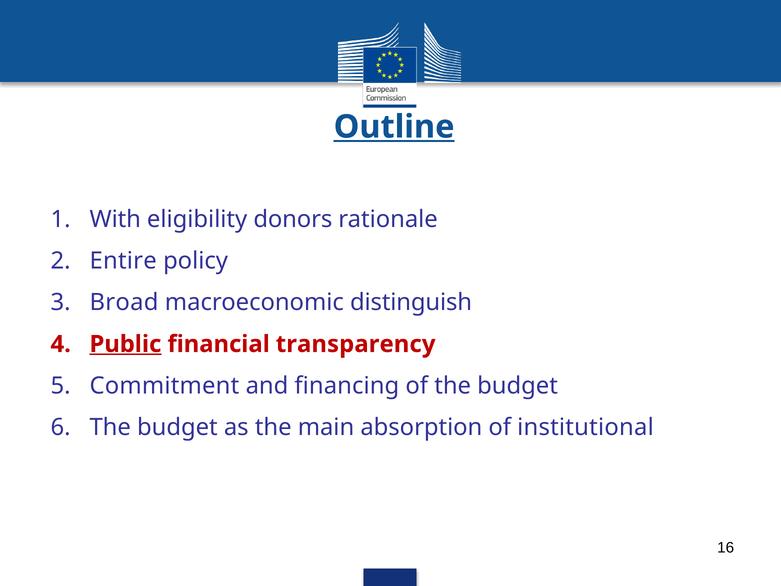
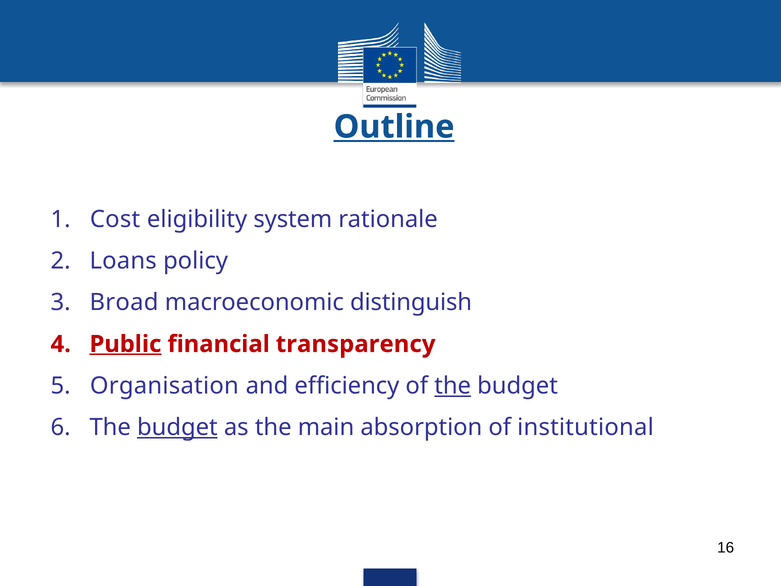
With: With -> Cost (115, 219)
donors: donors -> system (293, 219)
Entire: Entire -> Loans (123, 261)
Commitment: Commitment -> Organisation (164, 386)
financing: financing -> efficiency (347, 386)
the underline: none -> present (453, 386)
budget underline: none -> present (177, 427)
